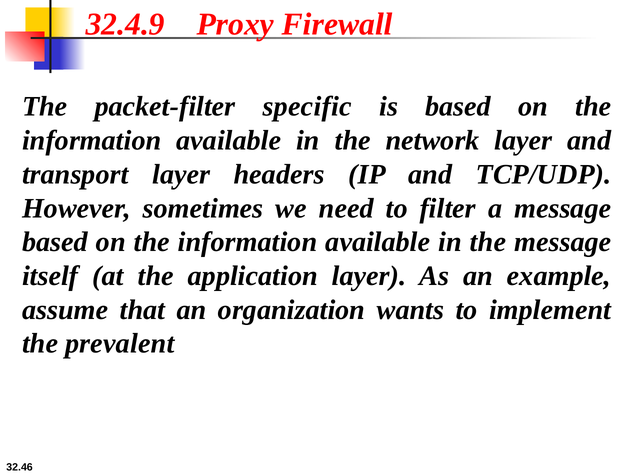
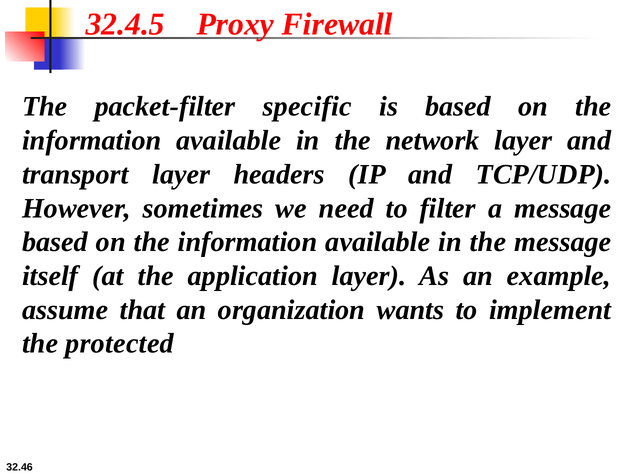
32.4.9: 32.4.9 -> 32.4.5 (125, 24)
prevalent: prevalent -> protected (120, 343)
